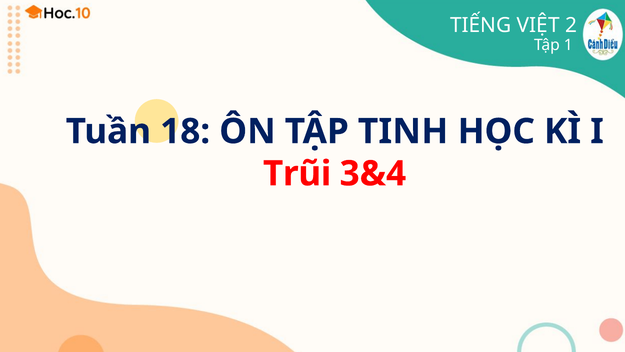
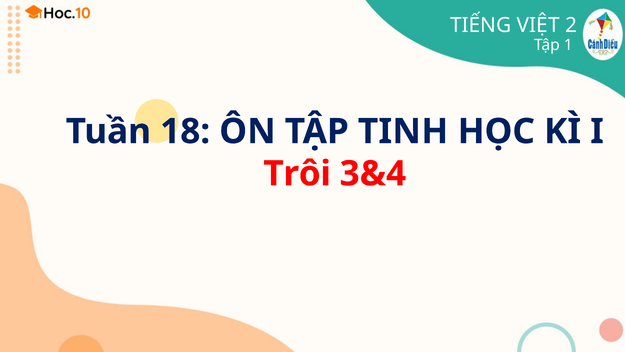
Trũi: Trũi -> Trôi (297, 174)
